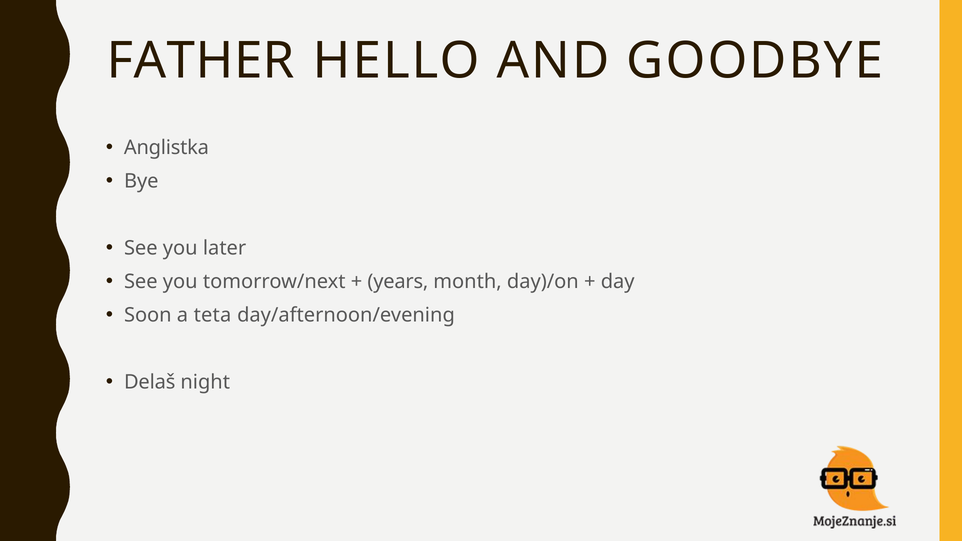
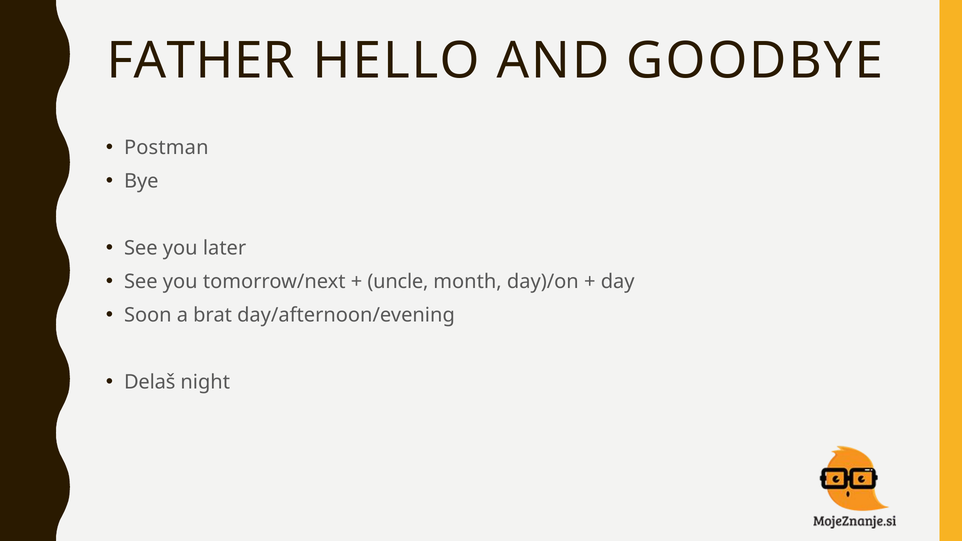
Anglistka: Anglistka -> Postman (166, 148)
years: years -> uncle (398, 282)
teta: teta -> brat (213, 315)
